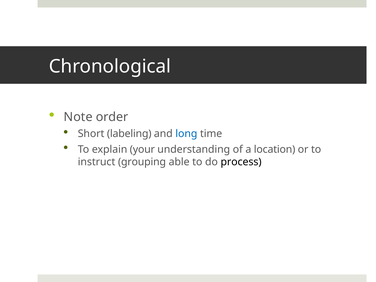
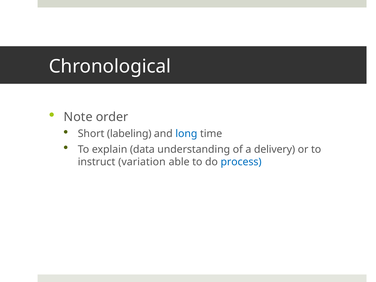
your: your -> data (142, 149)
location: location -> delivery (275, 149)
grouping: grouping -> variation (142, 162)
process colour: black -> blue (241, 162)
